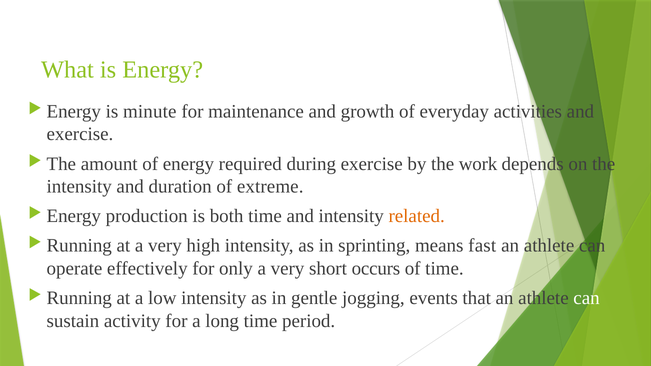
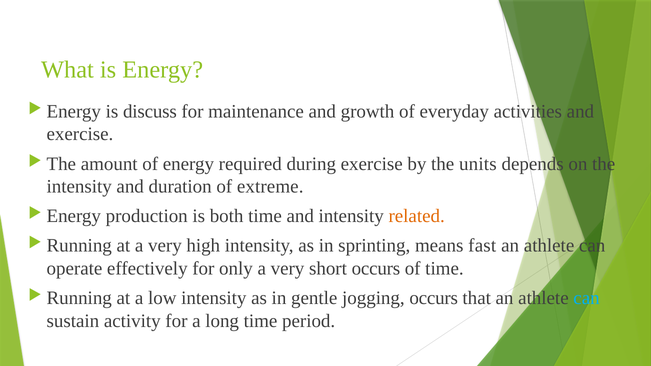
minute: minute -> discuss (150, 111)
work: work -> units (478, 164)
jogging events: events -> occurs (434, 298)
can colour: white -> light blue (587, 298)
